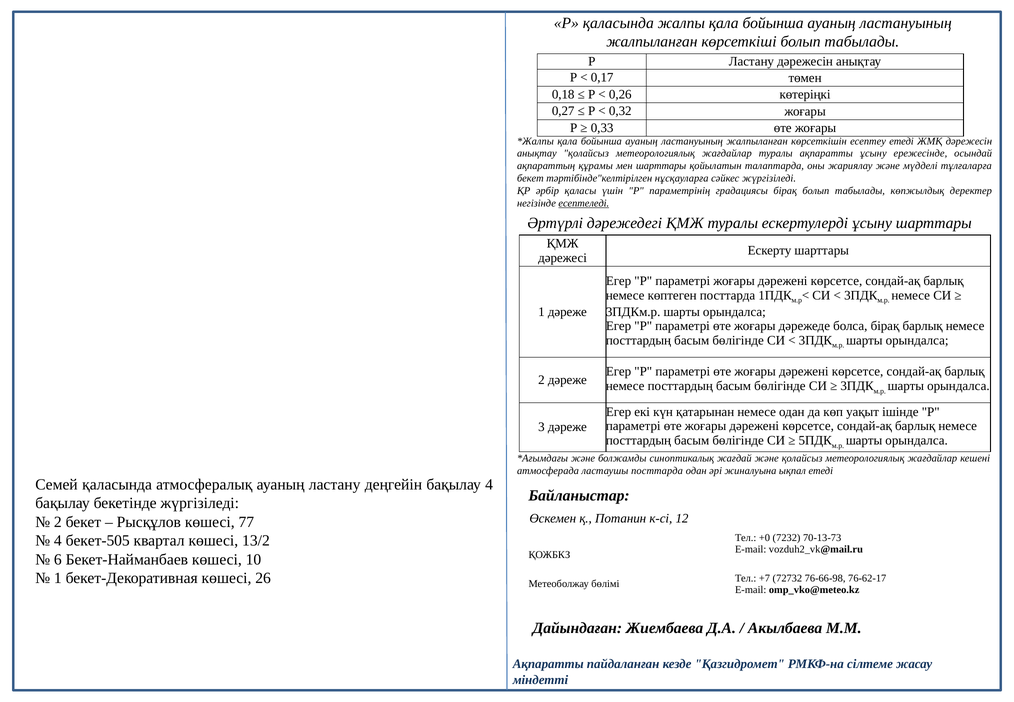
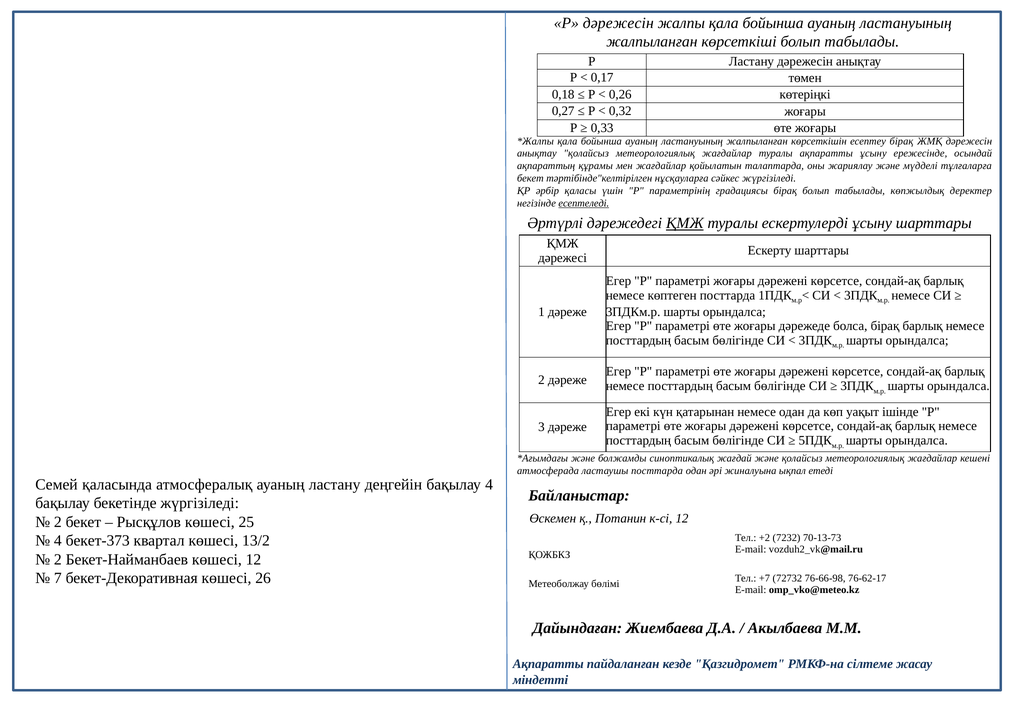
Р қаласында: қаласында -> дәрежесін (618, 23)
есептеу етеді: етеді -> бірақ (901, 141)
мен шарттары: шарттары -> жағдайлар (661, 166)
ҚМЖ underline: none -> present (685, 223)
77: 77 -> 25 (246, 522)
+0: +0 -> +2 (764, 538)
бекет-505: бекет-505 -> бекет-373 (98, 541)
6: 6 -> 2 (58, 559)
көшесі 10: 10 -> 12 (253, 559)
1: 1 -> 7 (58, 578)
